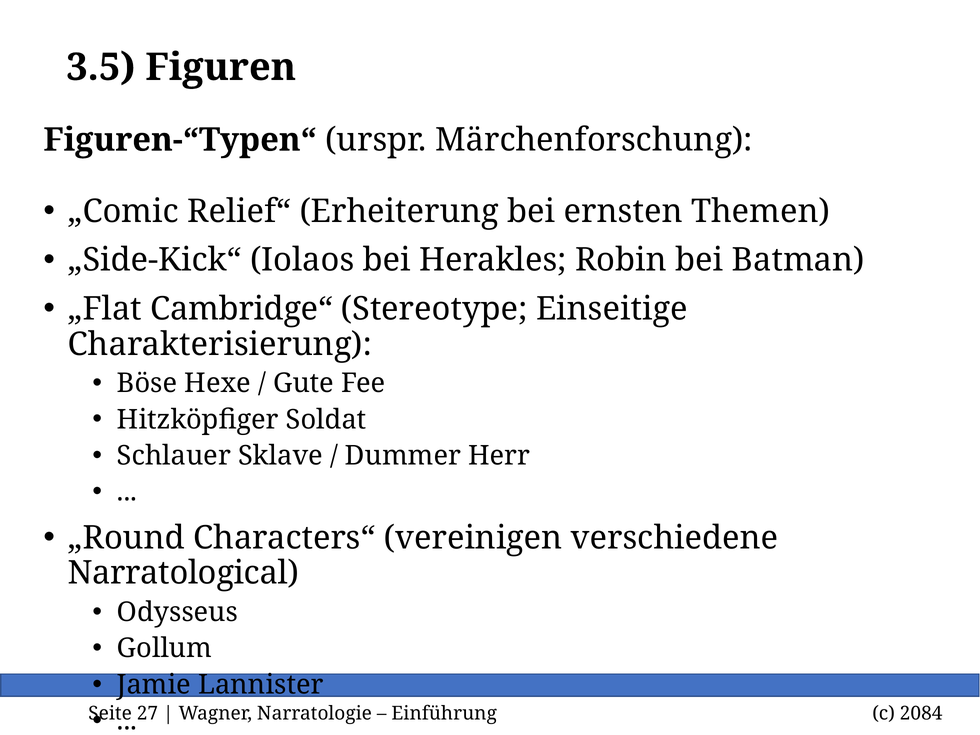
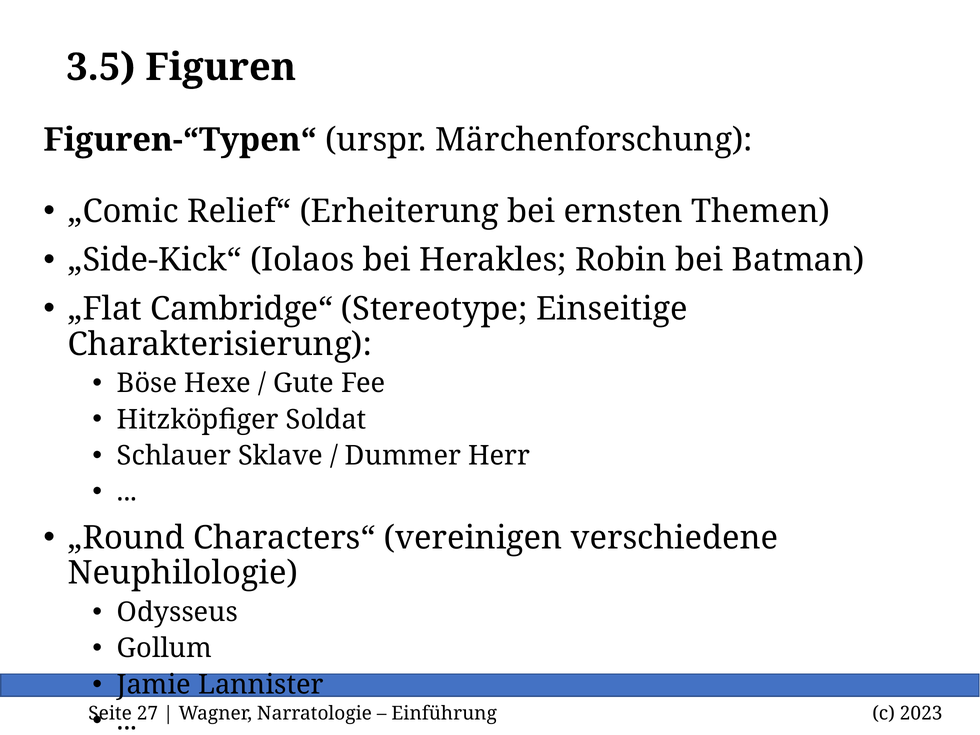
Narratological: Narratological -> Neuphilologie (183, 573)
2084: 2084 -> 2023 (921, 713)
